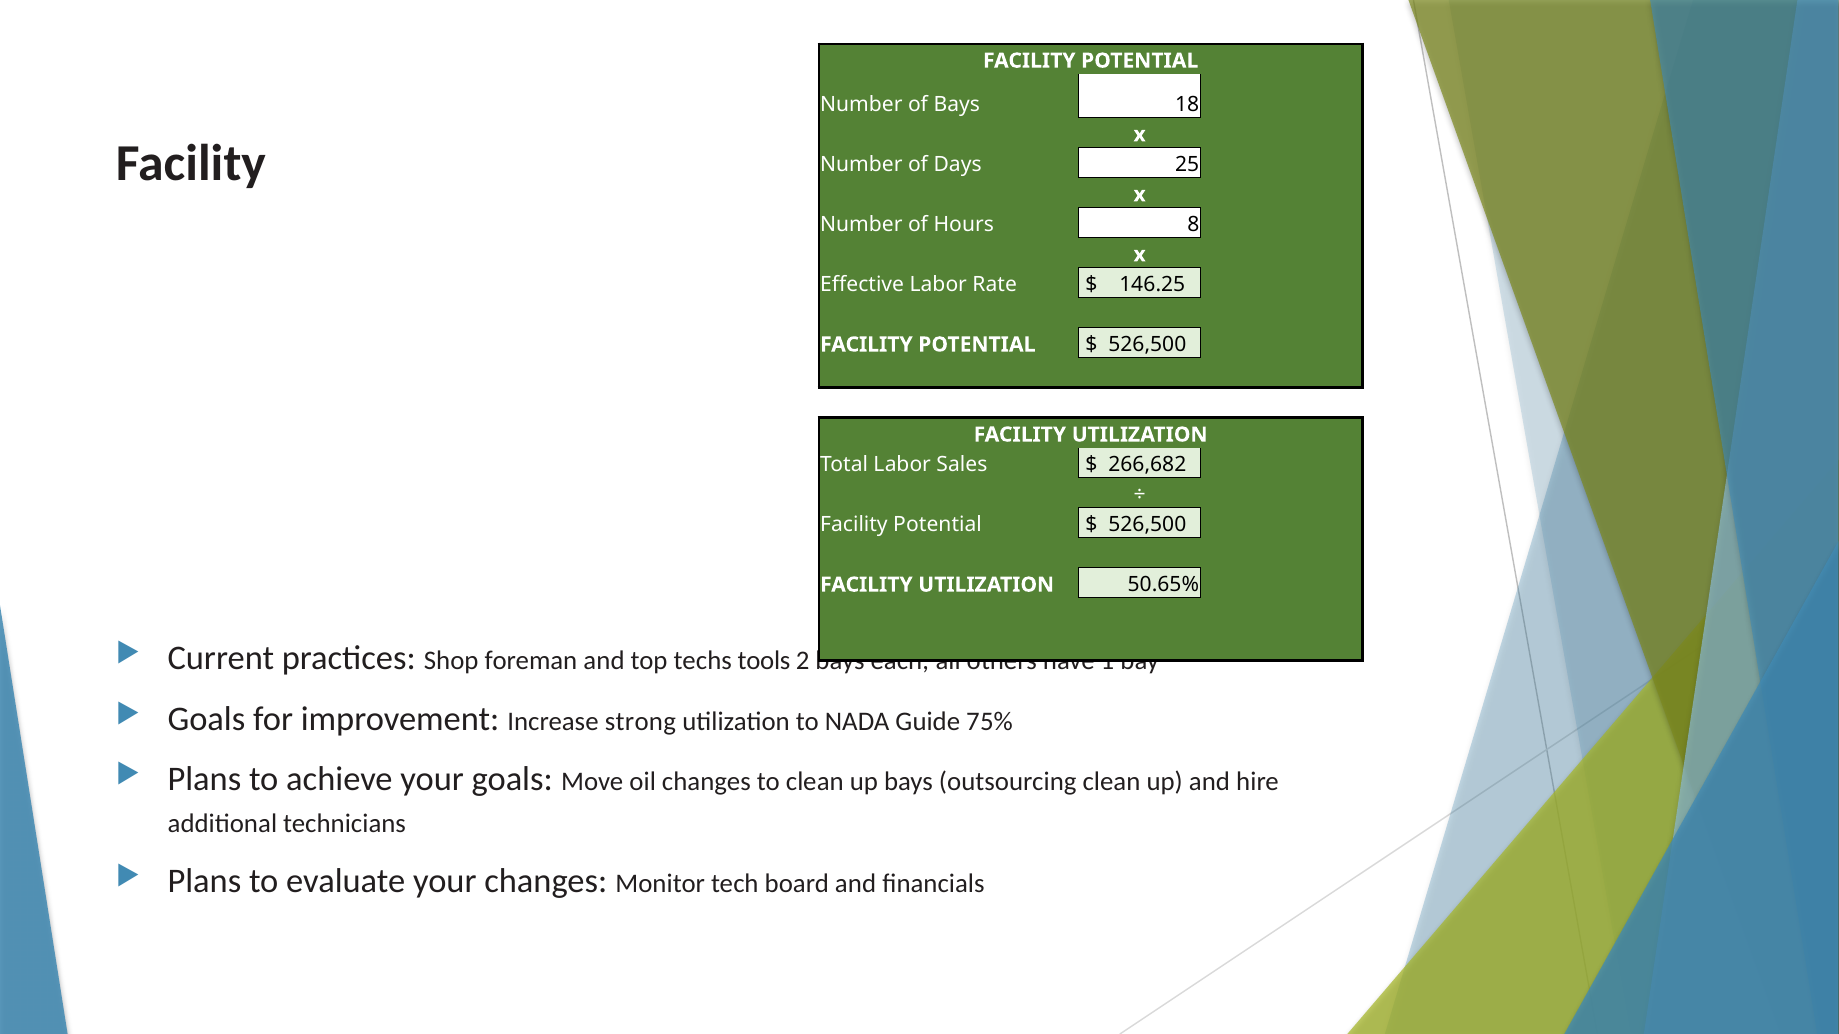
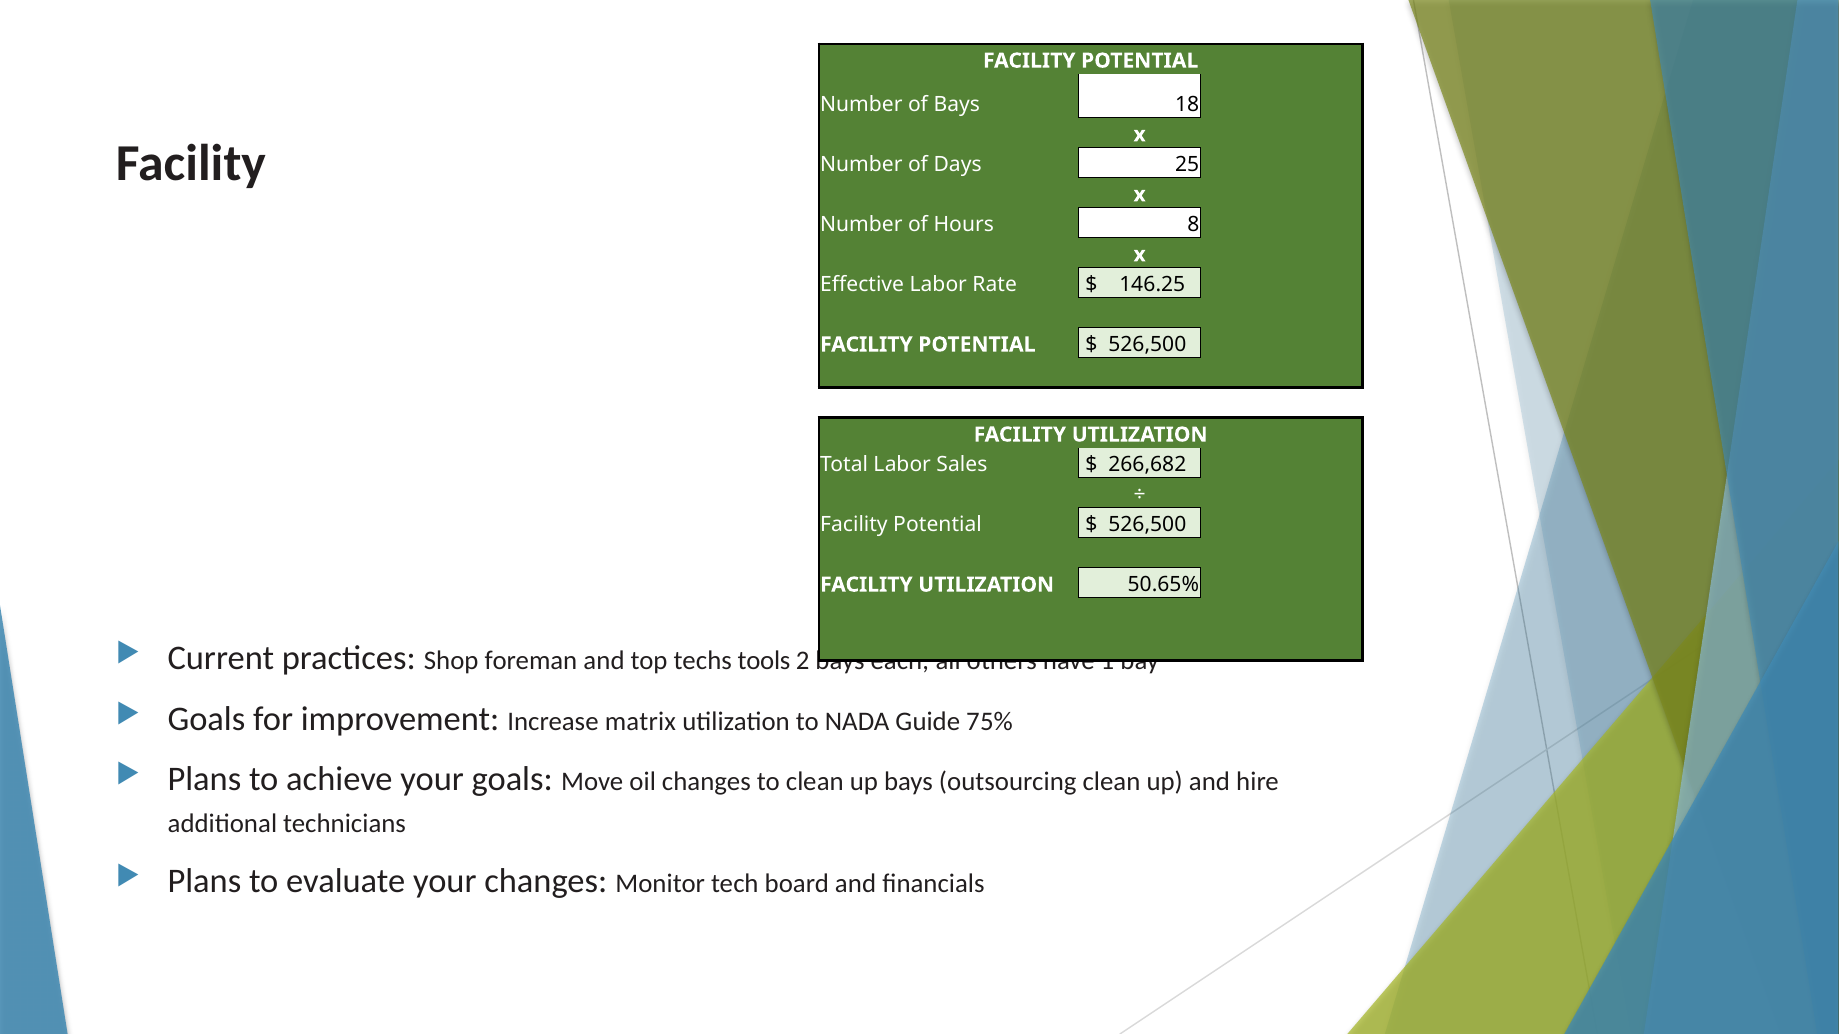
strong: strong -> matrix (640, 722)
